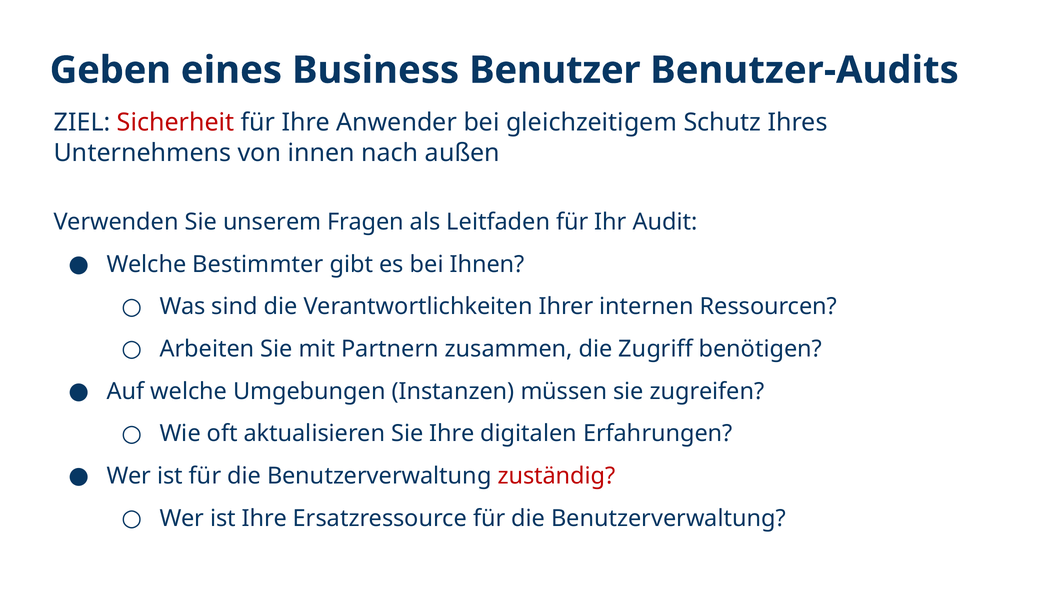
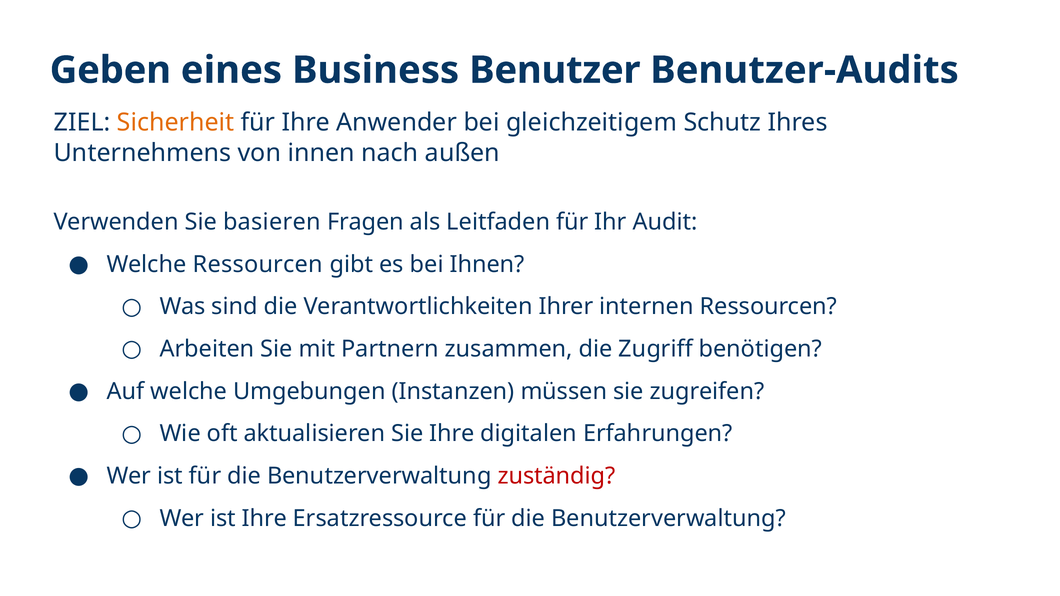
Sicherheit colour: red -> orange (176, 123)
unserem: unserem -> basieren (272, 222)
Welche Bestimmter: Bestimmter -> Ressourcen (258, 264)
